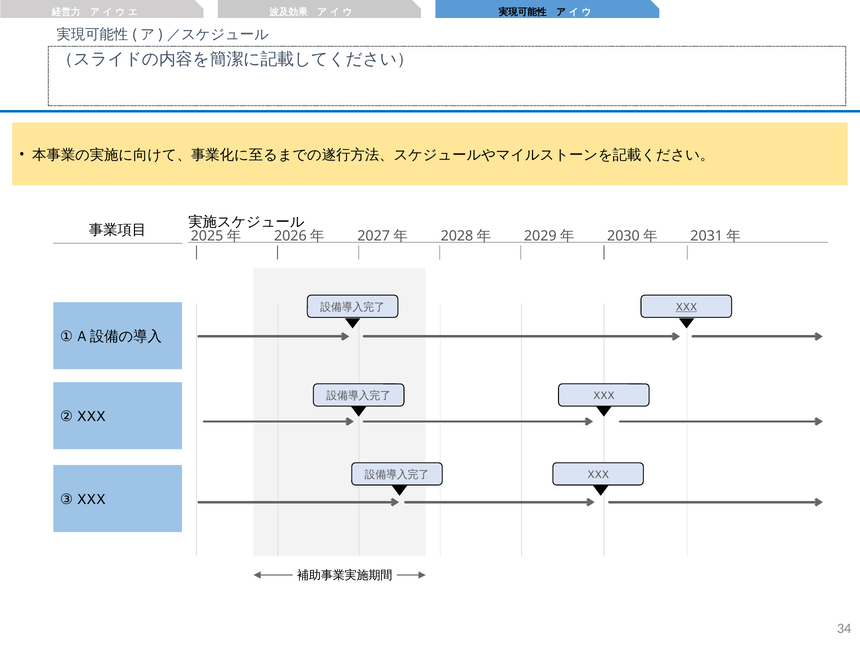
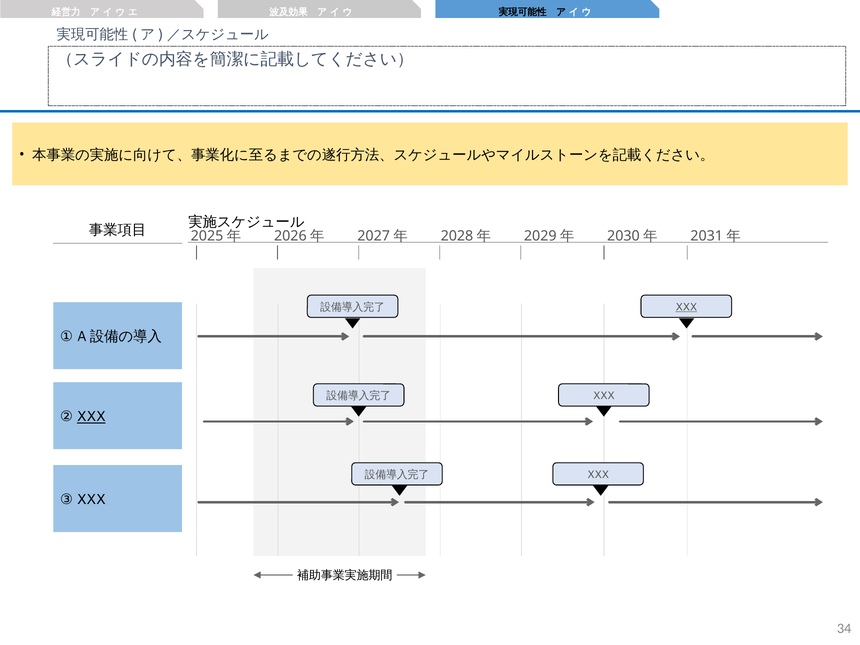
XXX underline: none -> present (91, 417)
